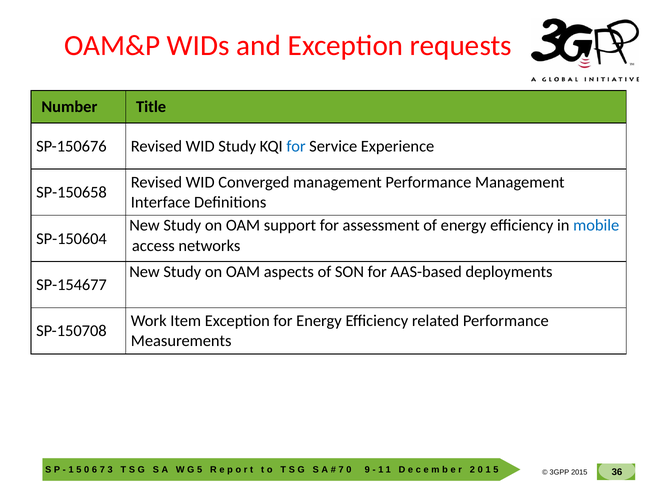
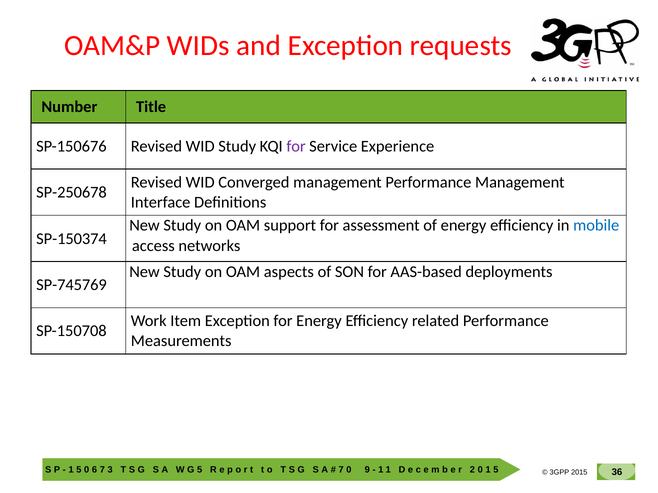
for colour: blue -> purple (296, 146)
SP-150658: SP-150658 -> SP-250678 (72, 193)
SP-150604: SP-150604 -> SP-150374 (72, 239)
SP-154677: SP-154677 -> SP-745769 (72, 285)
